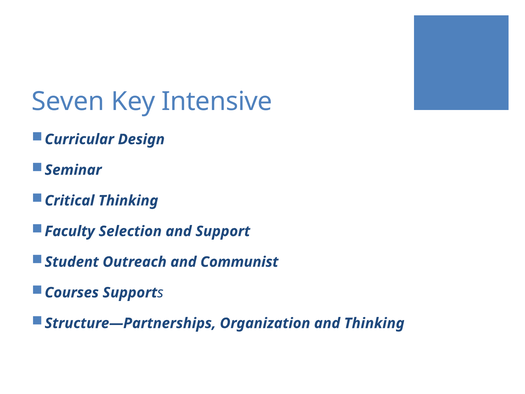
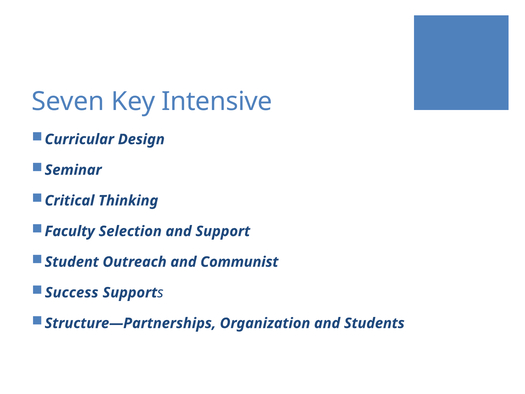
Courses: Courses -> Success (72, 292)
and Thinking: Thinking -> Students (374, 323)
